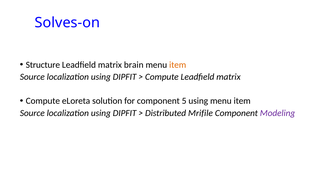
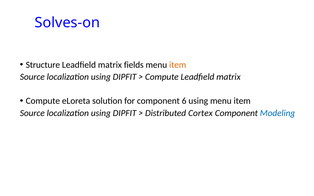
brain: brain -> fields (134, 65)
5: 5 -> 6 (184, 101)
Mrifile: Mrifile -> Cortex (200, 113)
Modeling colour: purple -> blue (278, 113)
